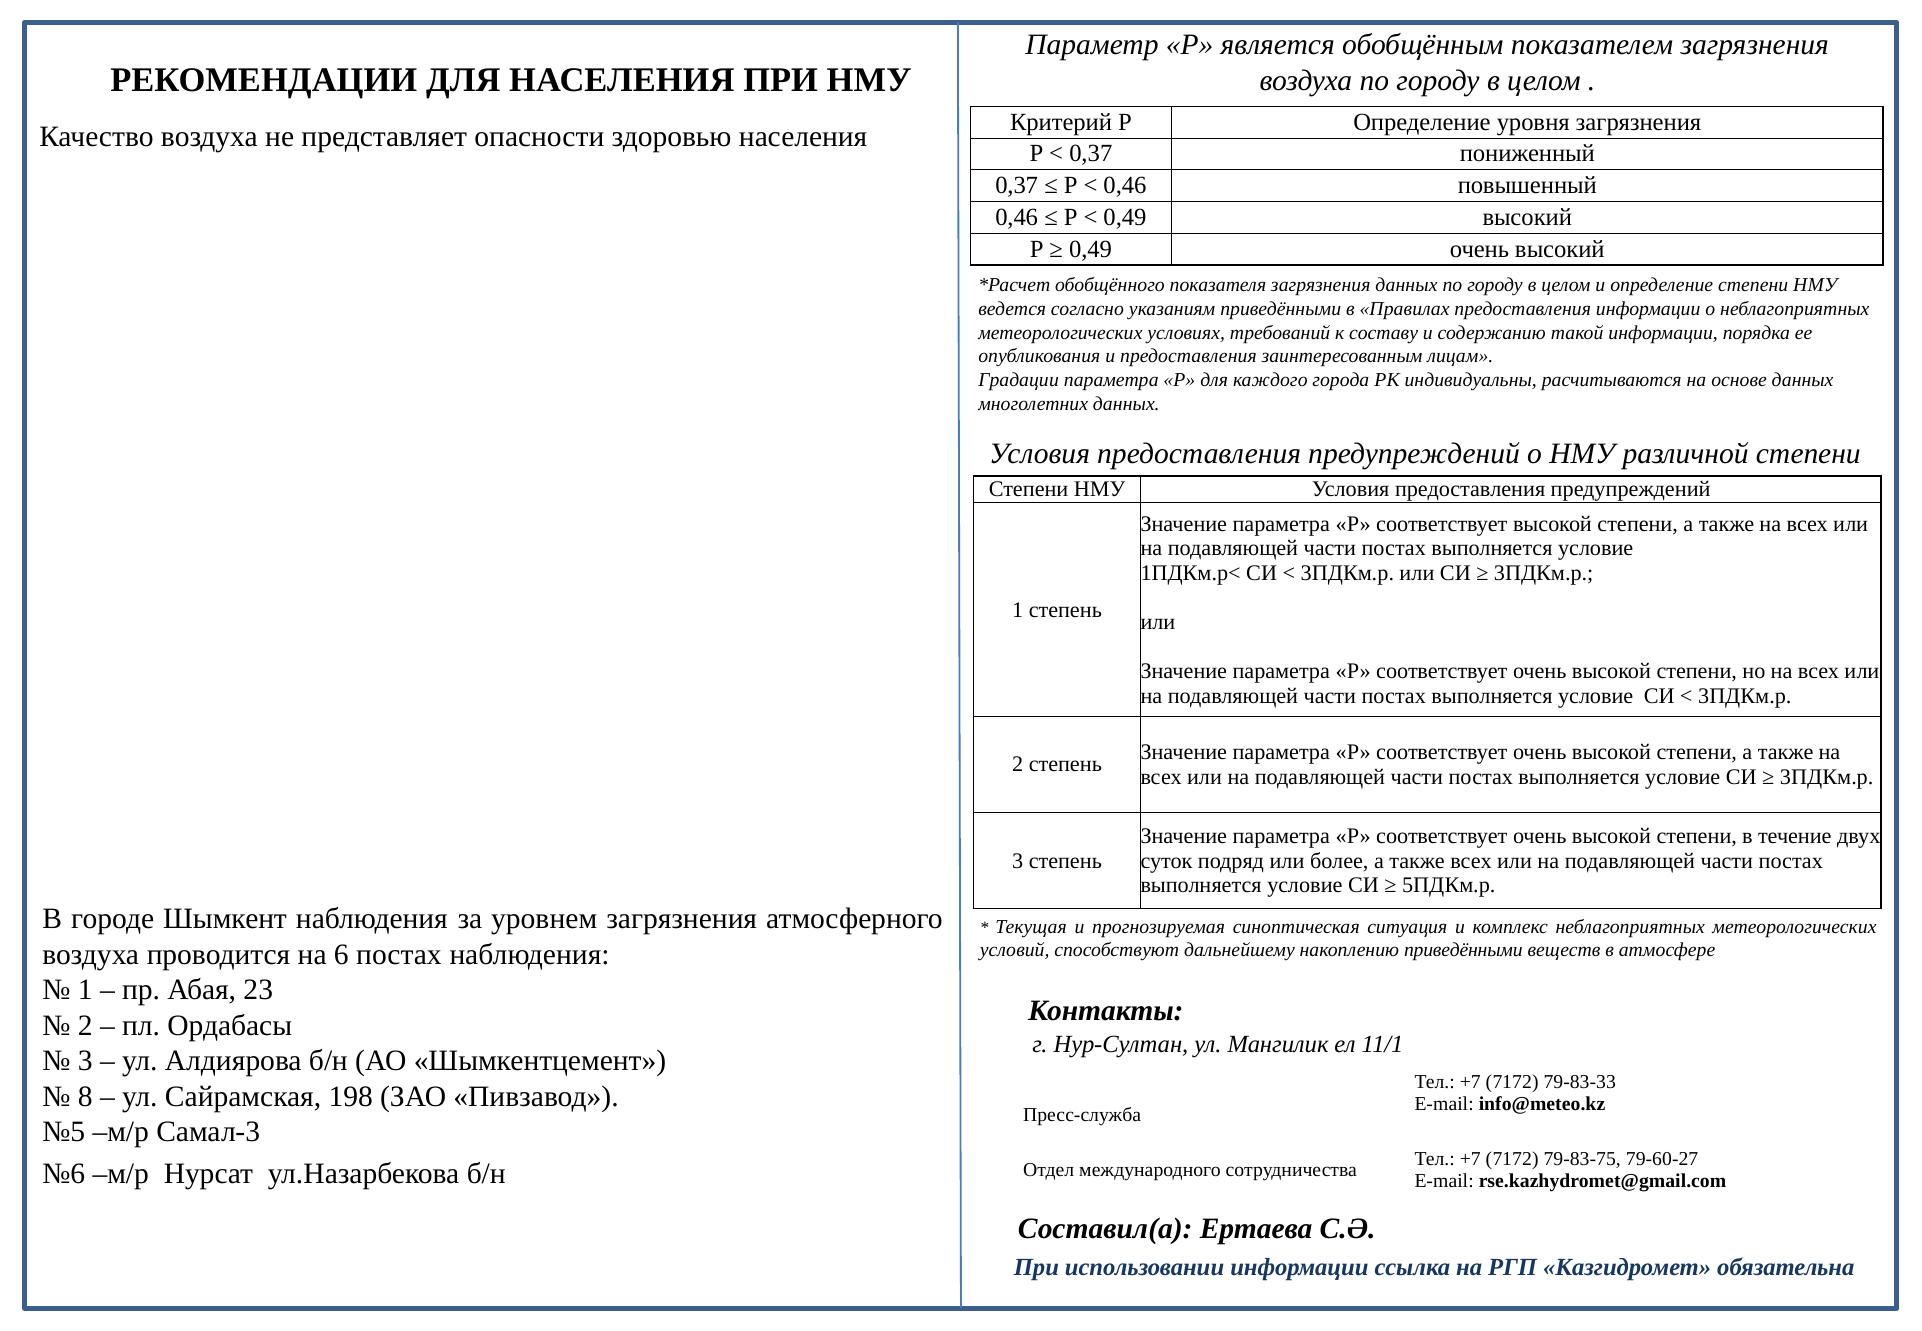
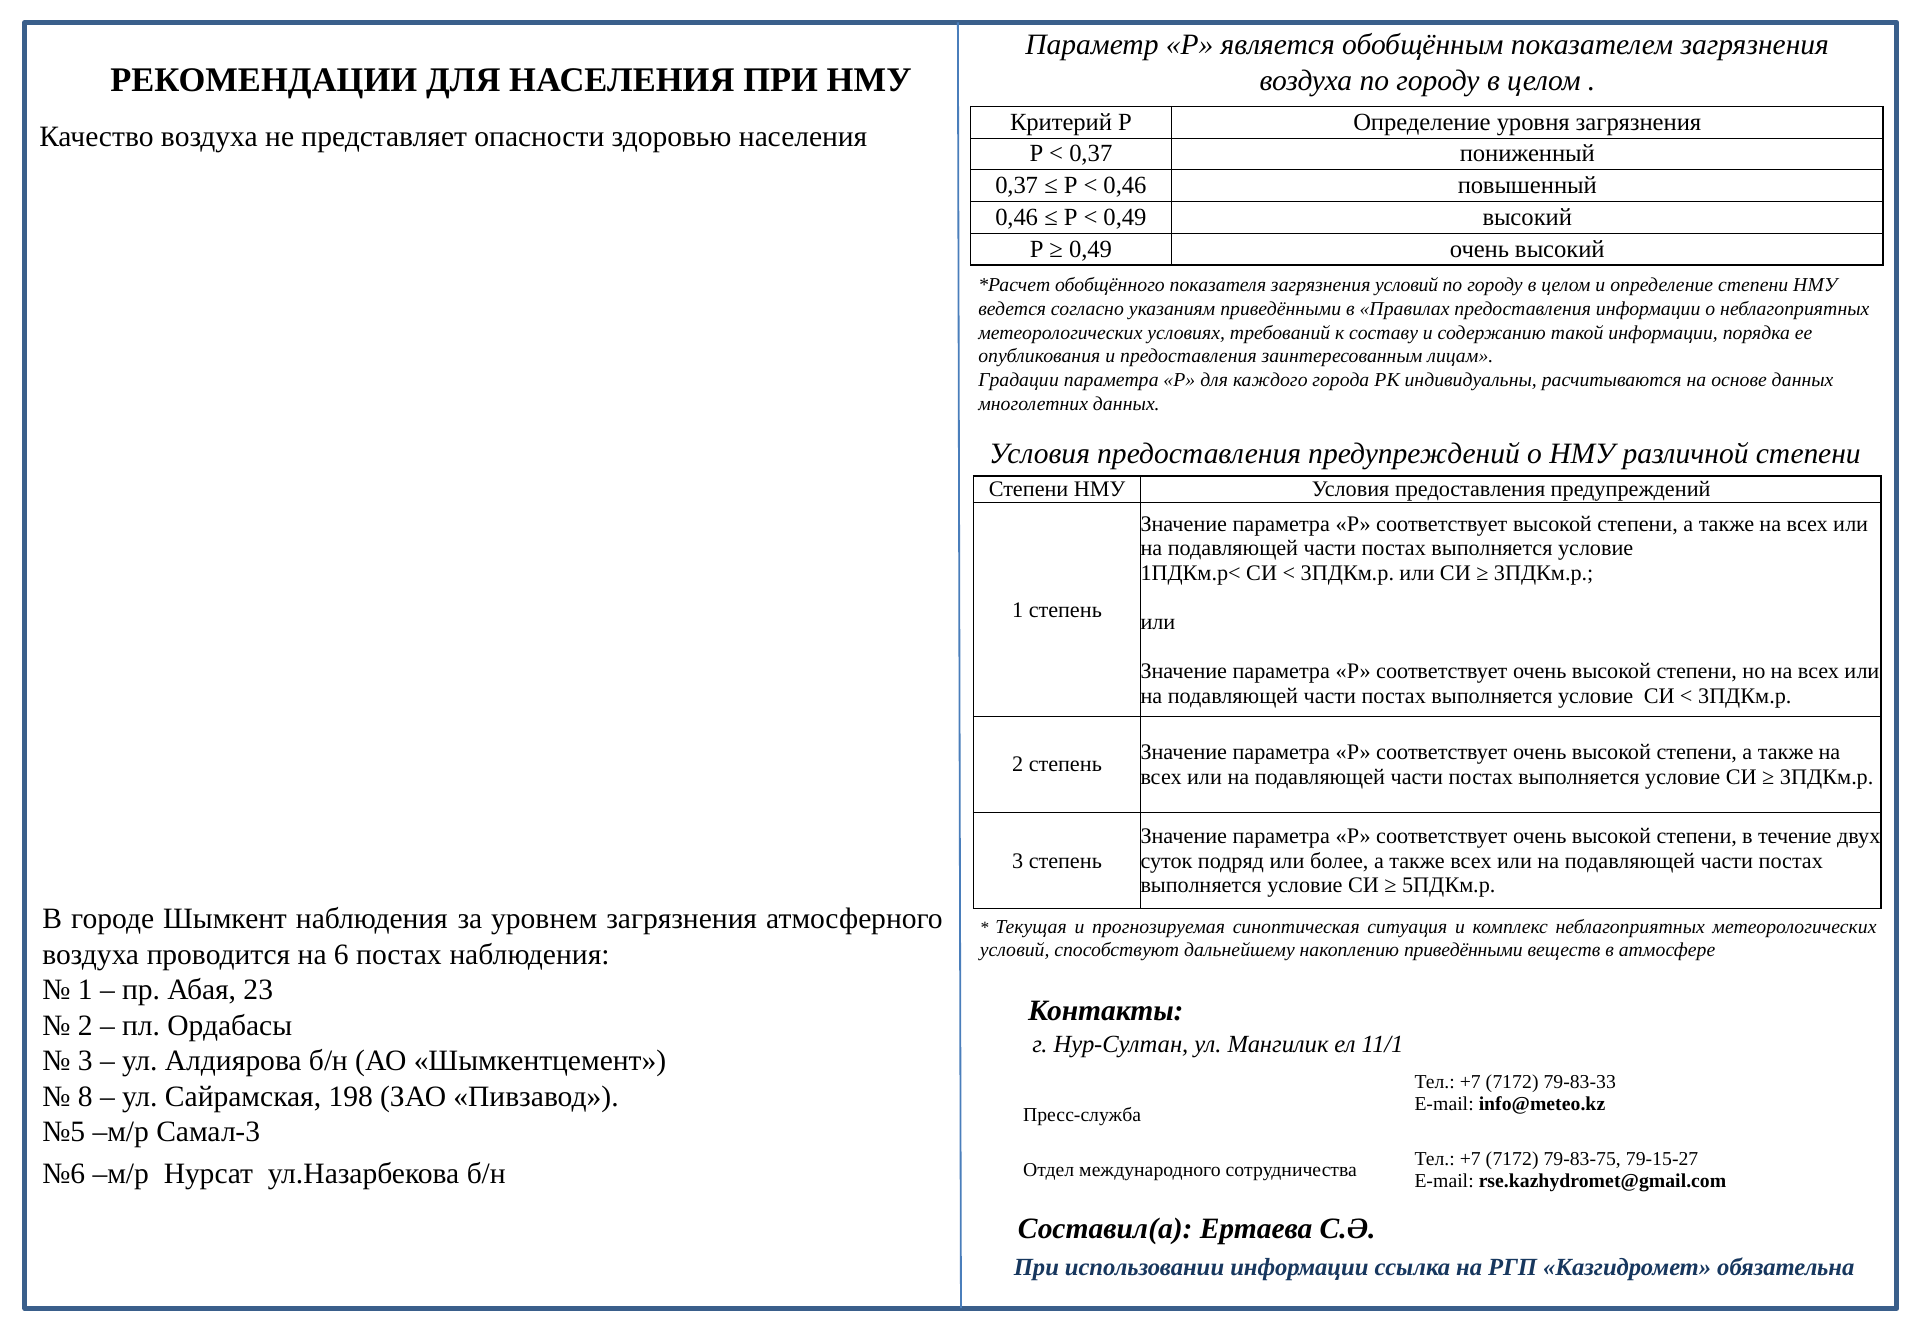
загрязнения данных: данных -> условий (1407, 285)
79-60-27: 79-60-27 -> 79-15-27 (1662, 1159)
